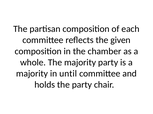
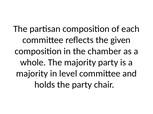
until: until -> level (68, 74)
